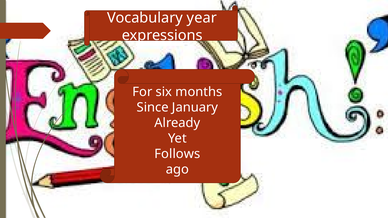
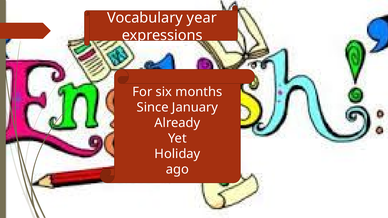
Follows: Follows -> Holiday (177, 154)
